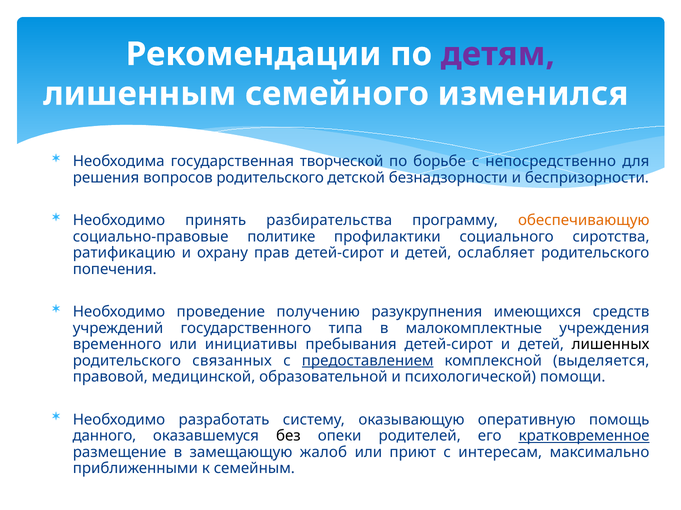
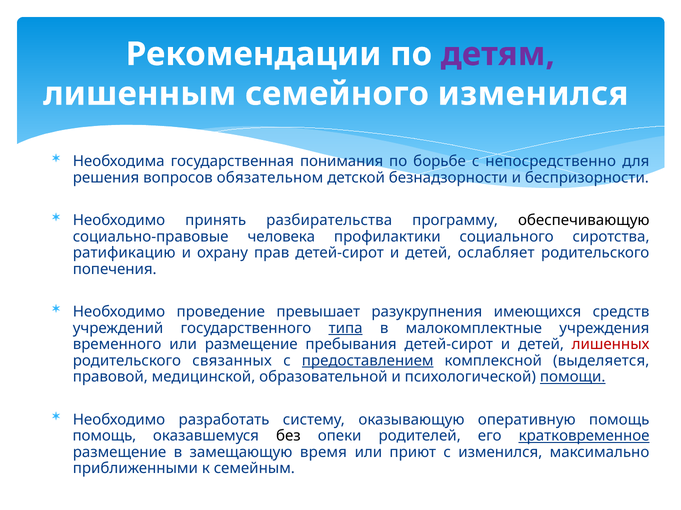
творческой: творческой -> понимания (342, 162)
вопросов родительского: родительского -> обязательном (270, 178)
обеспечивающую colour: orange -> black (584, 221)
политике: политике -> человека (281, 237)
получению: получению -> превышает (318, 312)
типа underline: none -> present (346, 329)
или инициативы: инициативы -> размещение (251, 345)
лишенных colour: black -> red (611, 345)
помощи underline: none -> present (573, 378)
данного: данного -> помощь (104, 437)
жалоб: жалоб -> время (323, 453)
с интересам: интересам -> изменился (500, 453)
